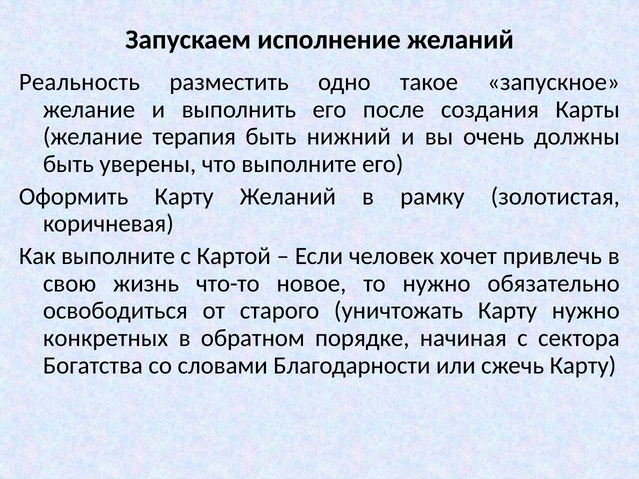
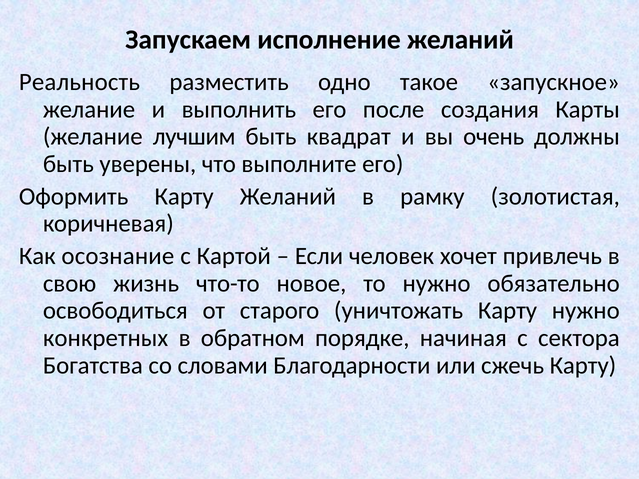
терапия: терапия -> лучшим (194, 137)
нижний: нижний -> квадрат (349, 137)
Как выполните: выполните -> осознание (118, 256)
